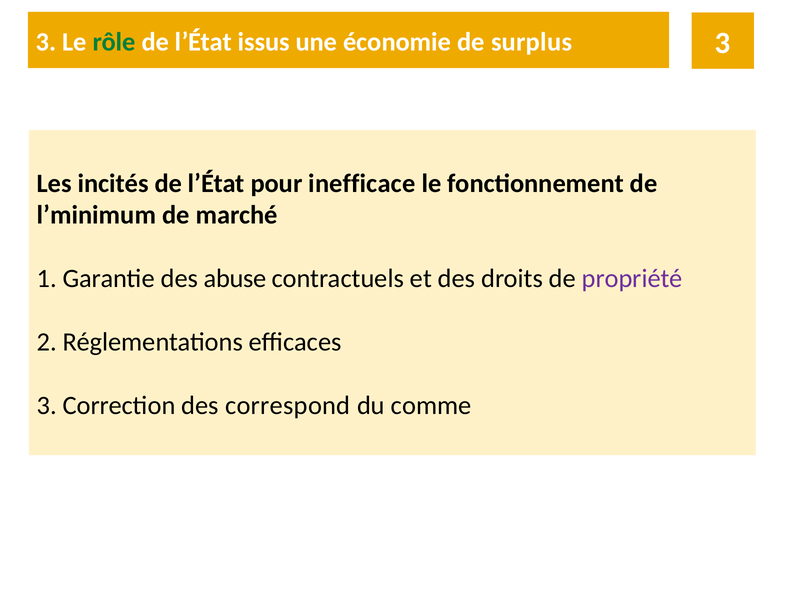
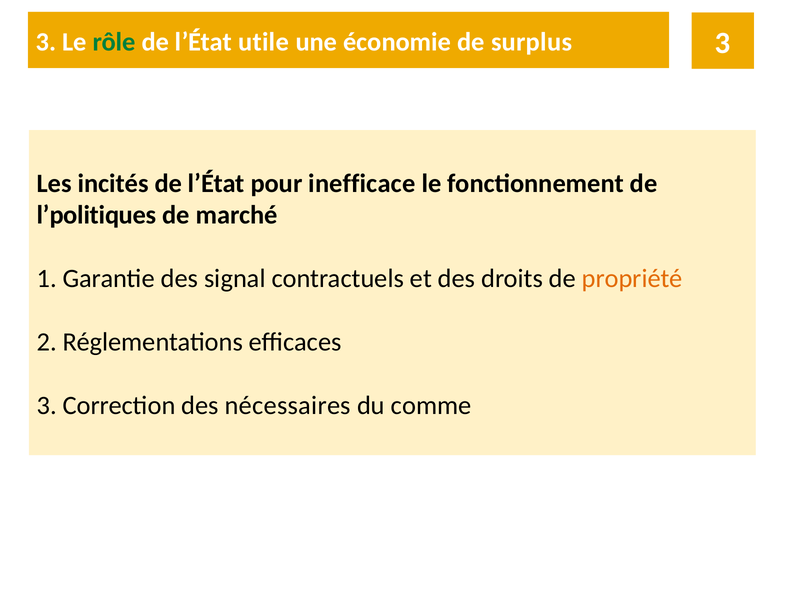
issus: issus -> utile (263, 42)
l’minimum: l’minimum -> l’politiques (97, 215)
abuse: abuse -> signal (235, 279)
propriété colour: purple -> orange (632, 279)
correspond: correspond -> nécessaires (288, 405)
